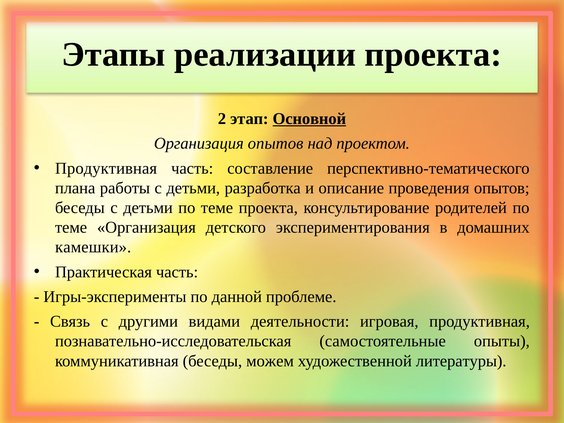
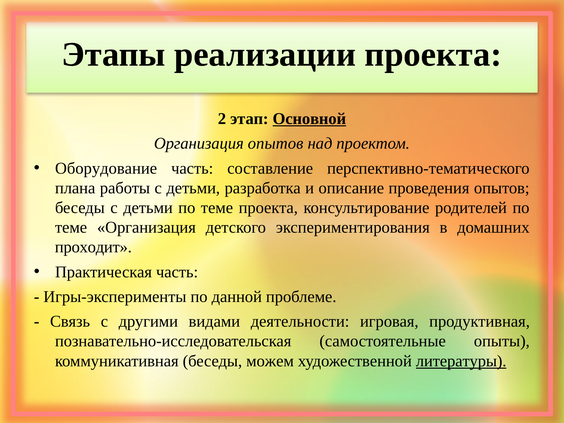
Продуктивная: Продуктивная -> Оборудование (106, 168)
камешки: камешки -> проходит (93, 247)
литературы underline: none -> present (461, 361)
